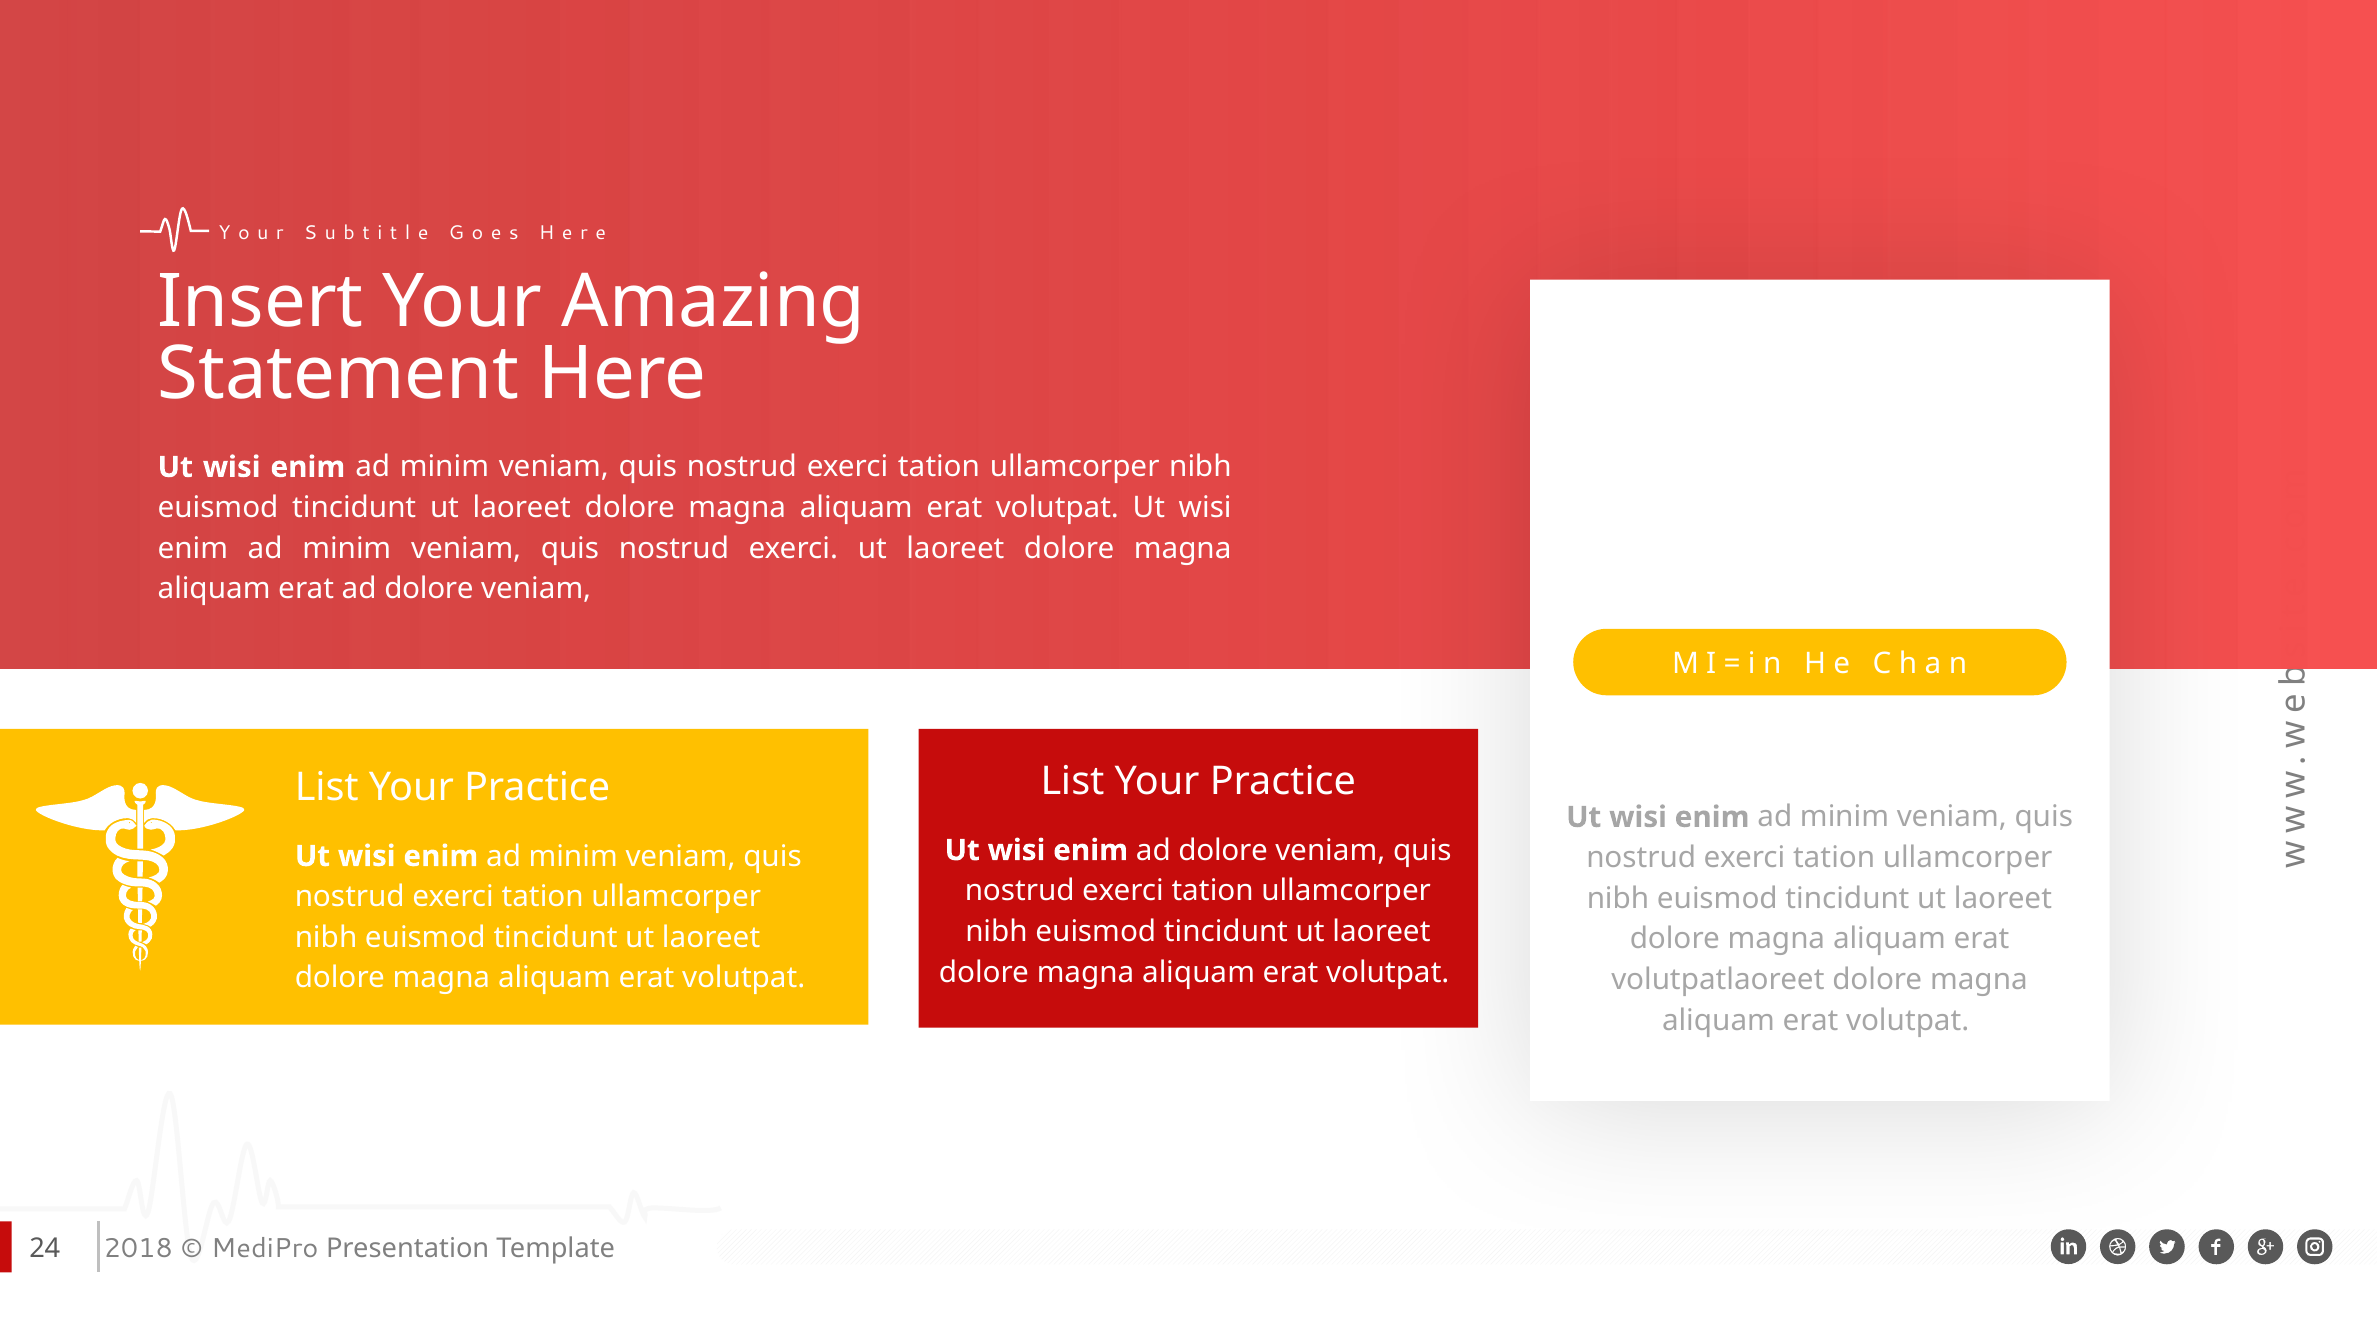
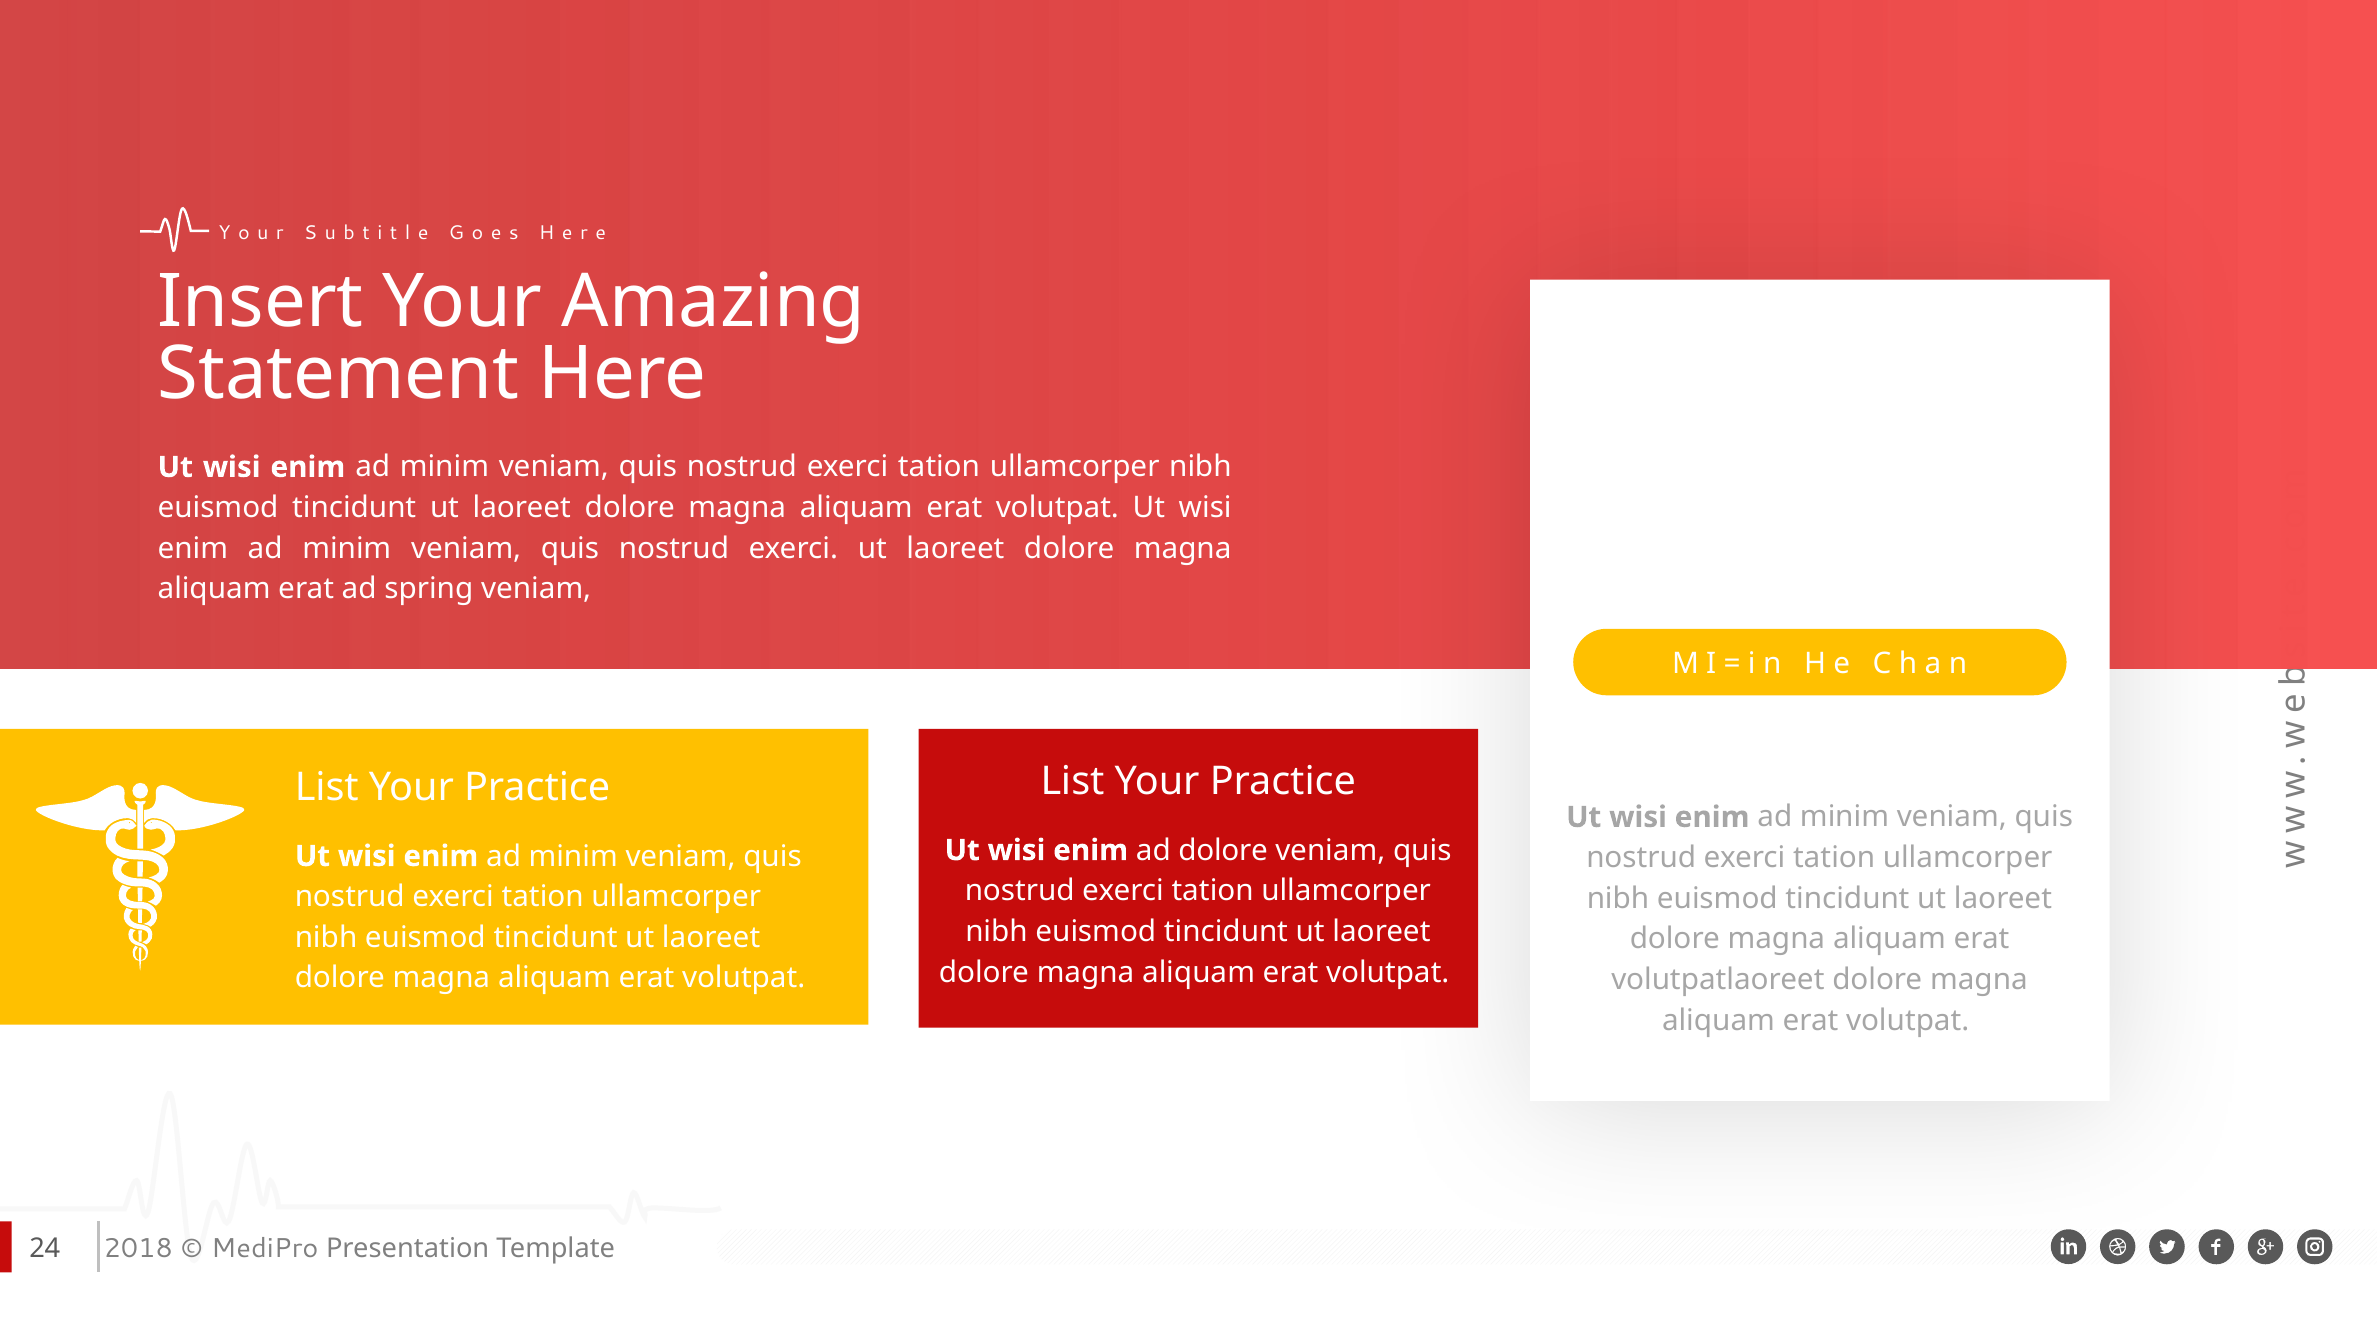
erat ad dolore: dolore -> spring (429, 589)
